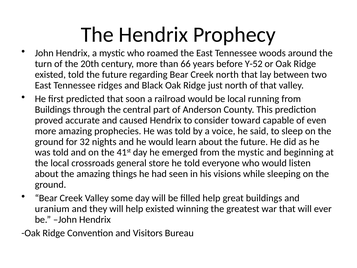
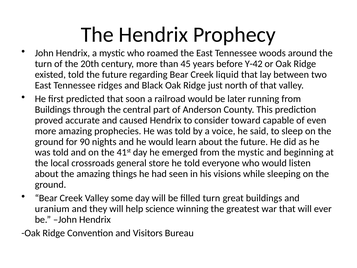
66: 66 -> 45 (186, 64)
Y-52: Y-52 -> Y-42 (254, 64)
Creek north: north -> liquid (227, 74)
be local: local -> later (237, 99)
32: 32 -> 90 (85, 142)
filled help: help -> turn (211, 198)
help existed: existed -> science (160, 209)
